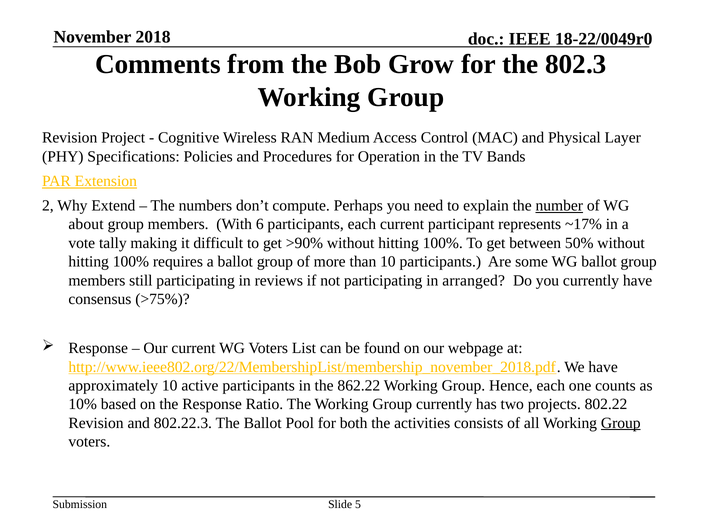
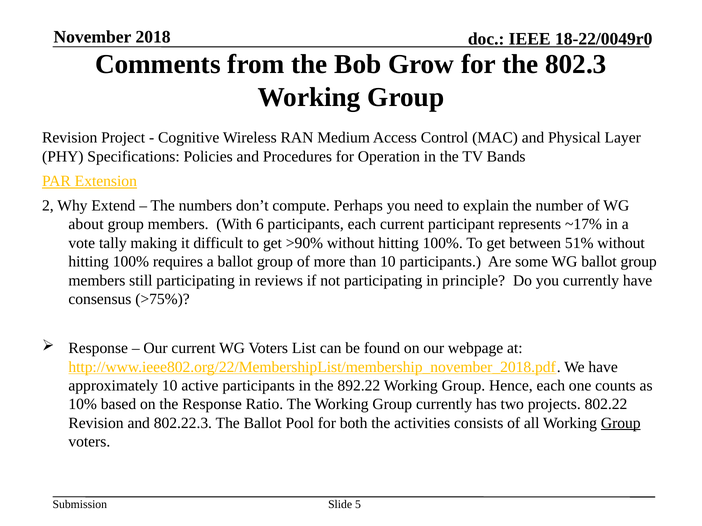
number underline: present -> none (559, 206)
50%: 50% -> 51% (579, 243)
arranged: arranged -> principle (474, 281)
862.22: 862.22 -> 892.22 (359, 386)
